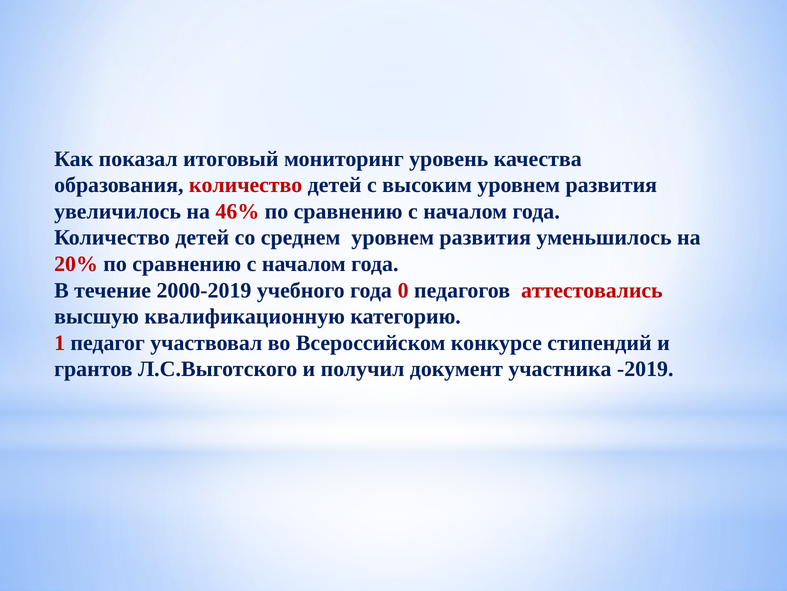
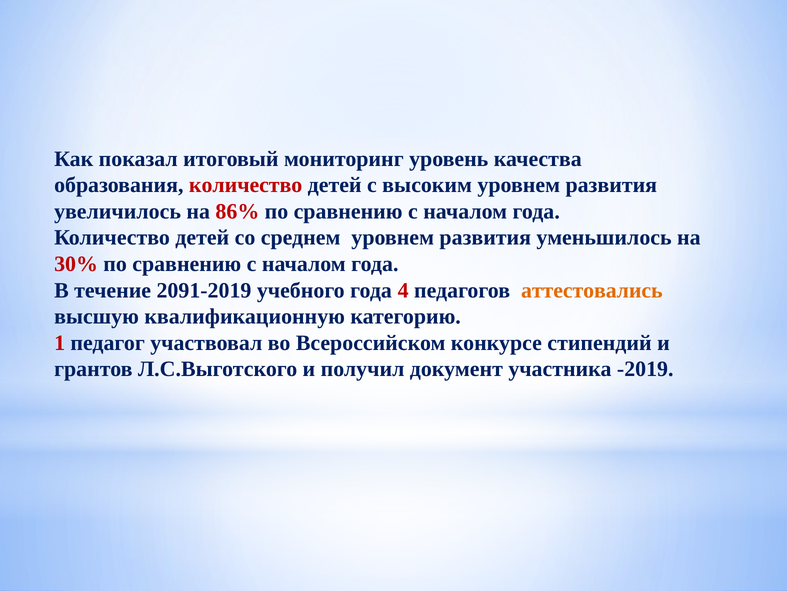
46%: 46% -> 86% (237, 211)
20%: 20% -> 30% (76, 264)
2000-2019: 2000-2019 -> 2091-2019 (204, 290)
0: 0 -> 4 (403, 290)
аттестовались colour: red -> orange (592, 290)
